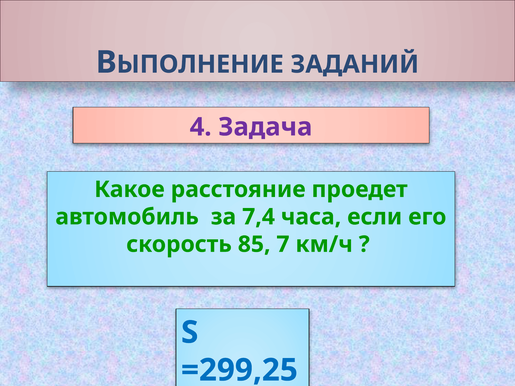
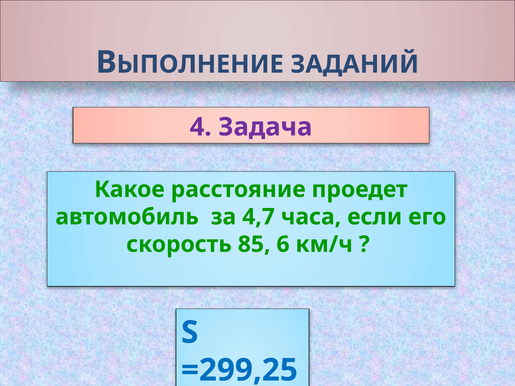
7,4: 7,4 -> 4,7 (259, 217)
7: 7 -> 6 (283, 244)
